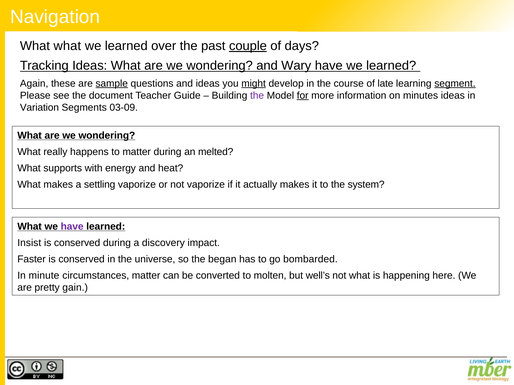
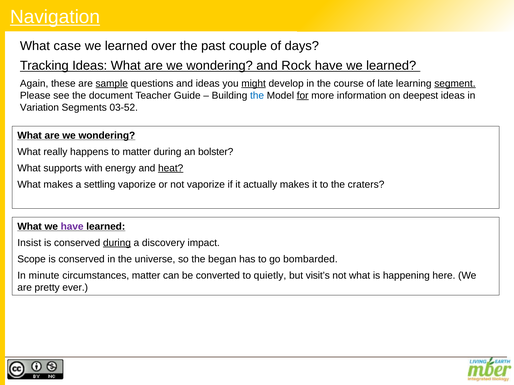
Navigation underline: none -> present (55, 17)
What what: what -> case (67, 46)
couple underline: present -> none (248, 46)
Wary: Wary -> Rock (296, 66)
the colour: purple -> blue (257, 96)
minutes: minutes -> deepest (421, 96)
03-09: 03-09 -> 03-52 (124, 108)
melted: melted -> bolster (216, 152)
heat underline: none -> present (171, 168)
system: system -> craters (366, 185)
during underline: none -> present (117, 243)
Faster: Faster -> Scope (32, 259)
molten: molten -> quietly (270, 276)
well’s: well’s -> visit’s (318, 276)
gain: gain -> ever (75, 288)
